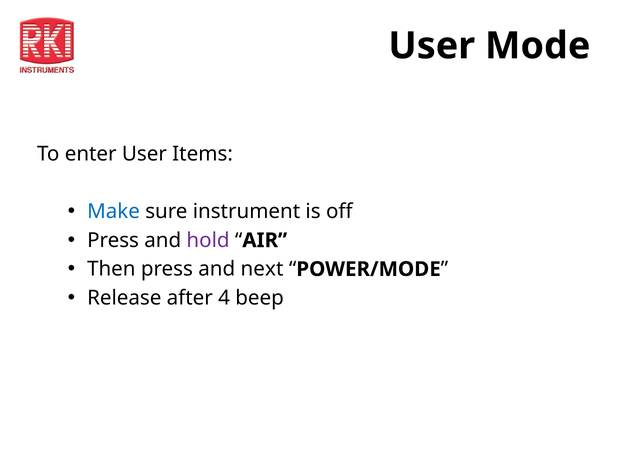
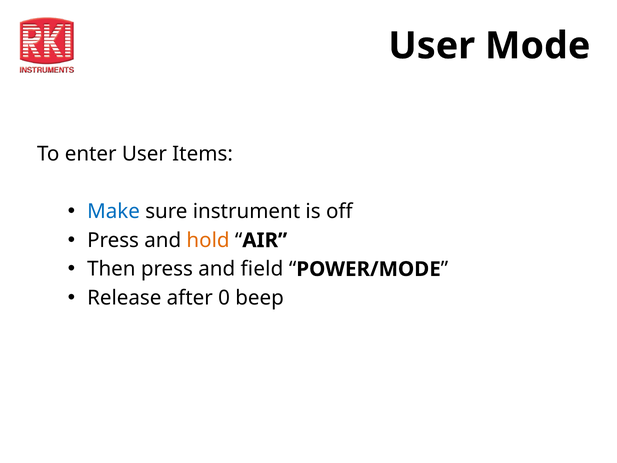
hold colour: purple -> orange (208, 240)
next: next -> field (262, 269)
4: 4 -> 0 (224, 298)
